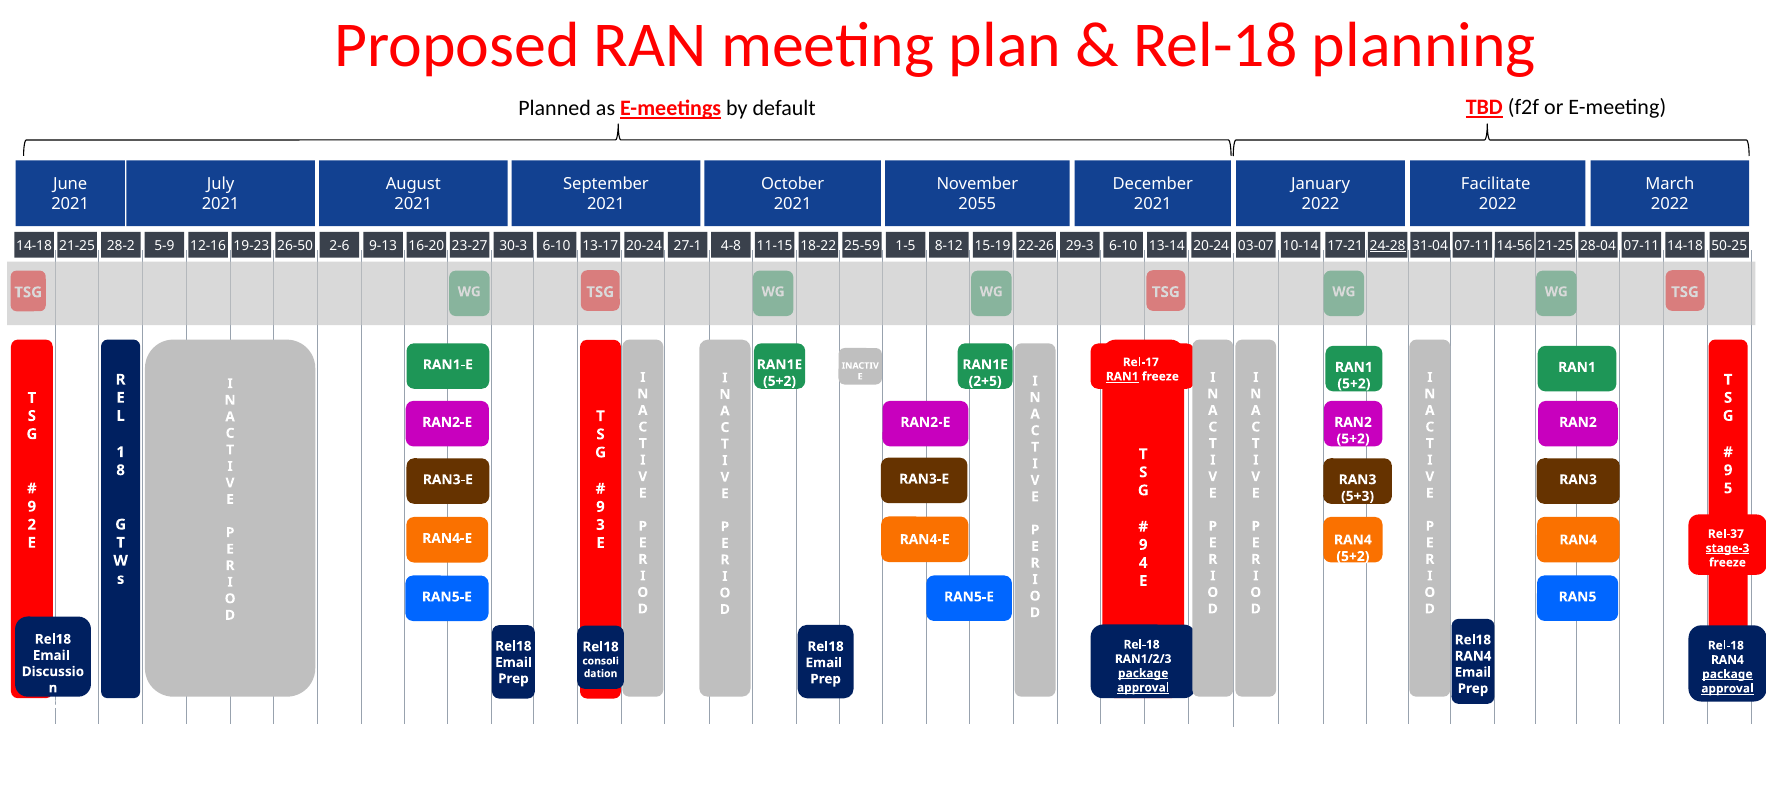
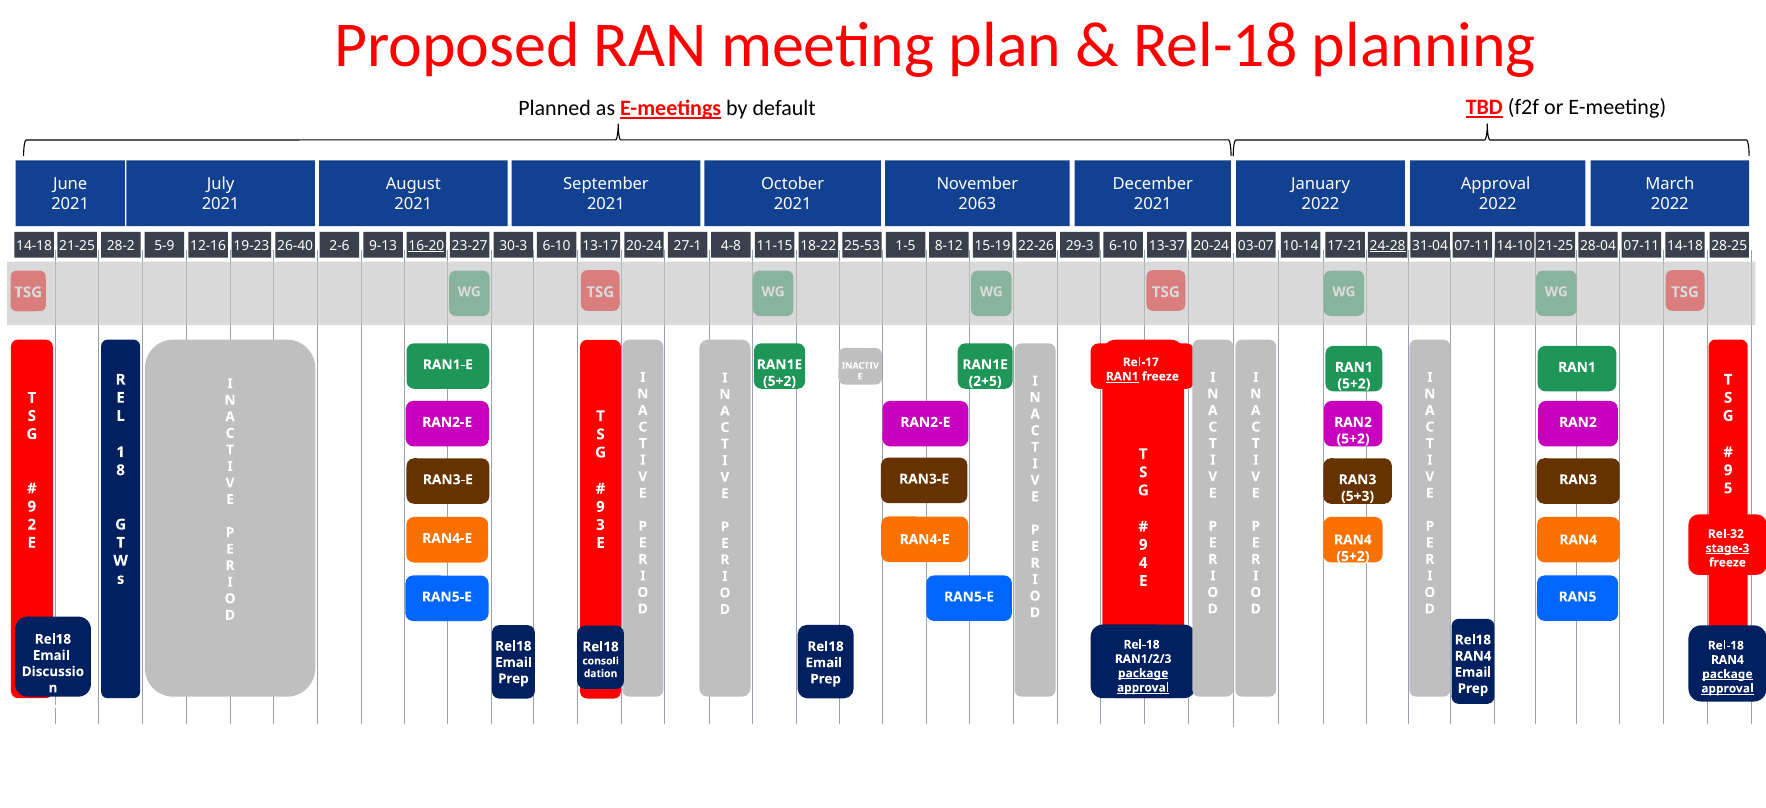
Facilitate: Facilitate -> Approval (1496, 184)
2055: 2055 -> 2063 (977, 204)
26-50: 26-50 -> 26-40 (295, 246)
16-20 underline: none -> present (426, 246)
25-59: 25-59 -> 25-53 (862, 246)
13-14: 13-14 -> 13-37 (1167, 246)
14-56: 14-56 -> 14-10 (1515, 246)
50-25: 50-25 -> 28-25 (1729, 246)
Rel-37: Rel-37 -> Rel-32 (1726, 534)
